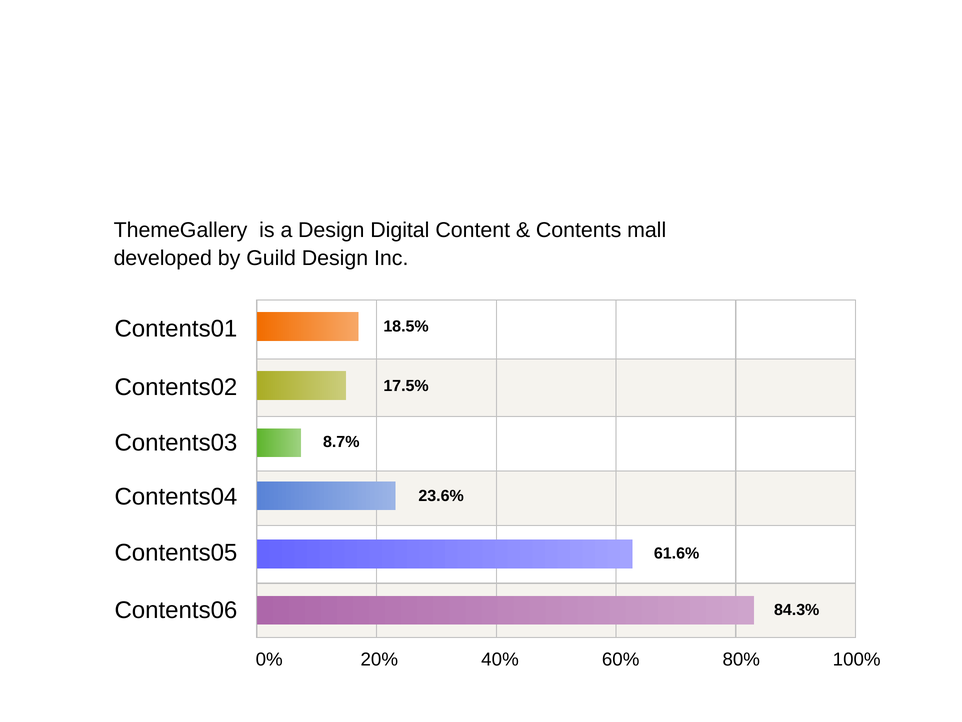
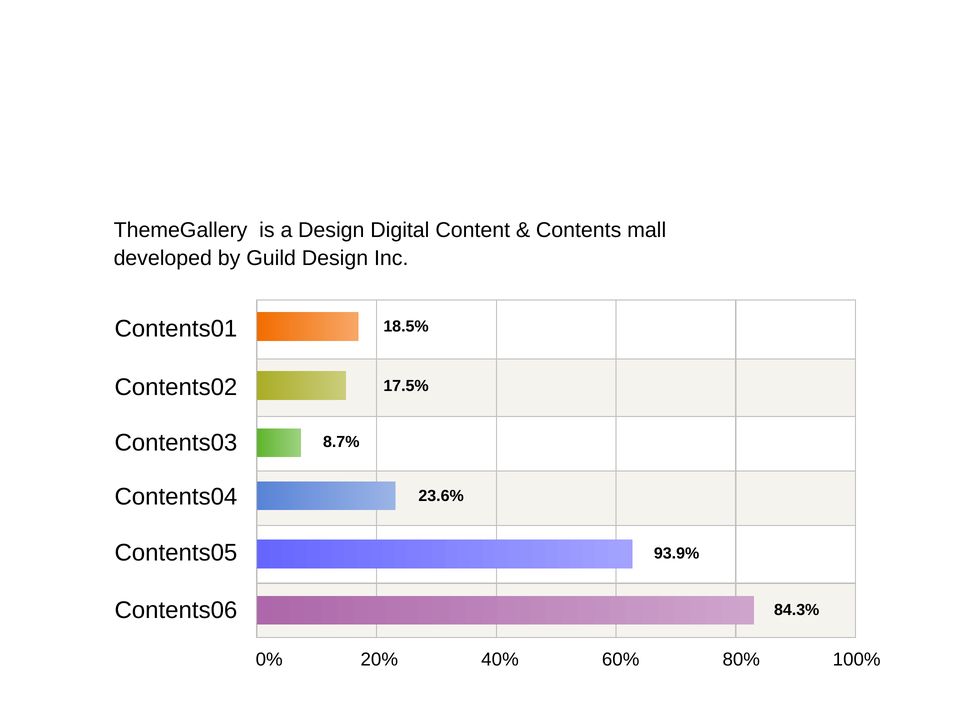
61.6%: 61.6% -> 93.9% (677, 553)
